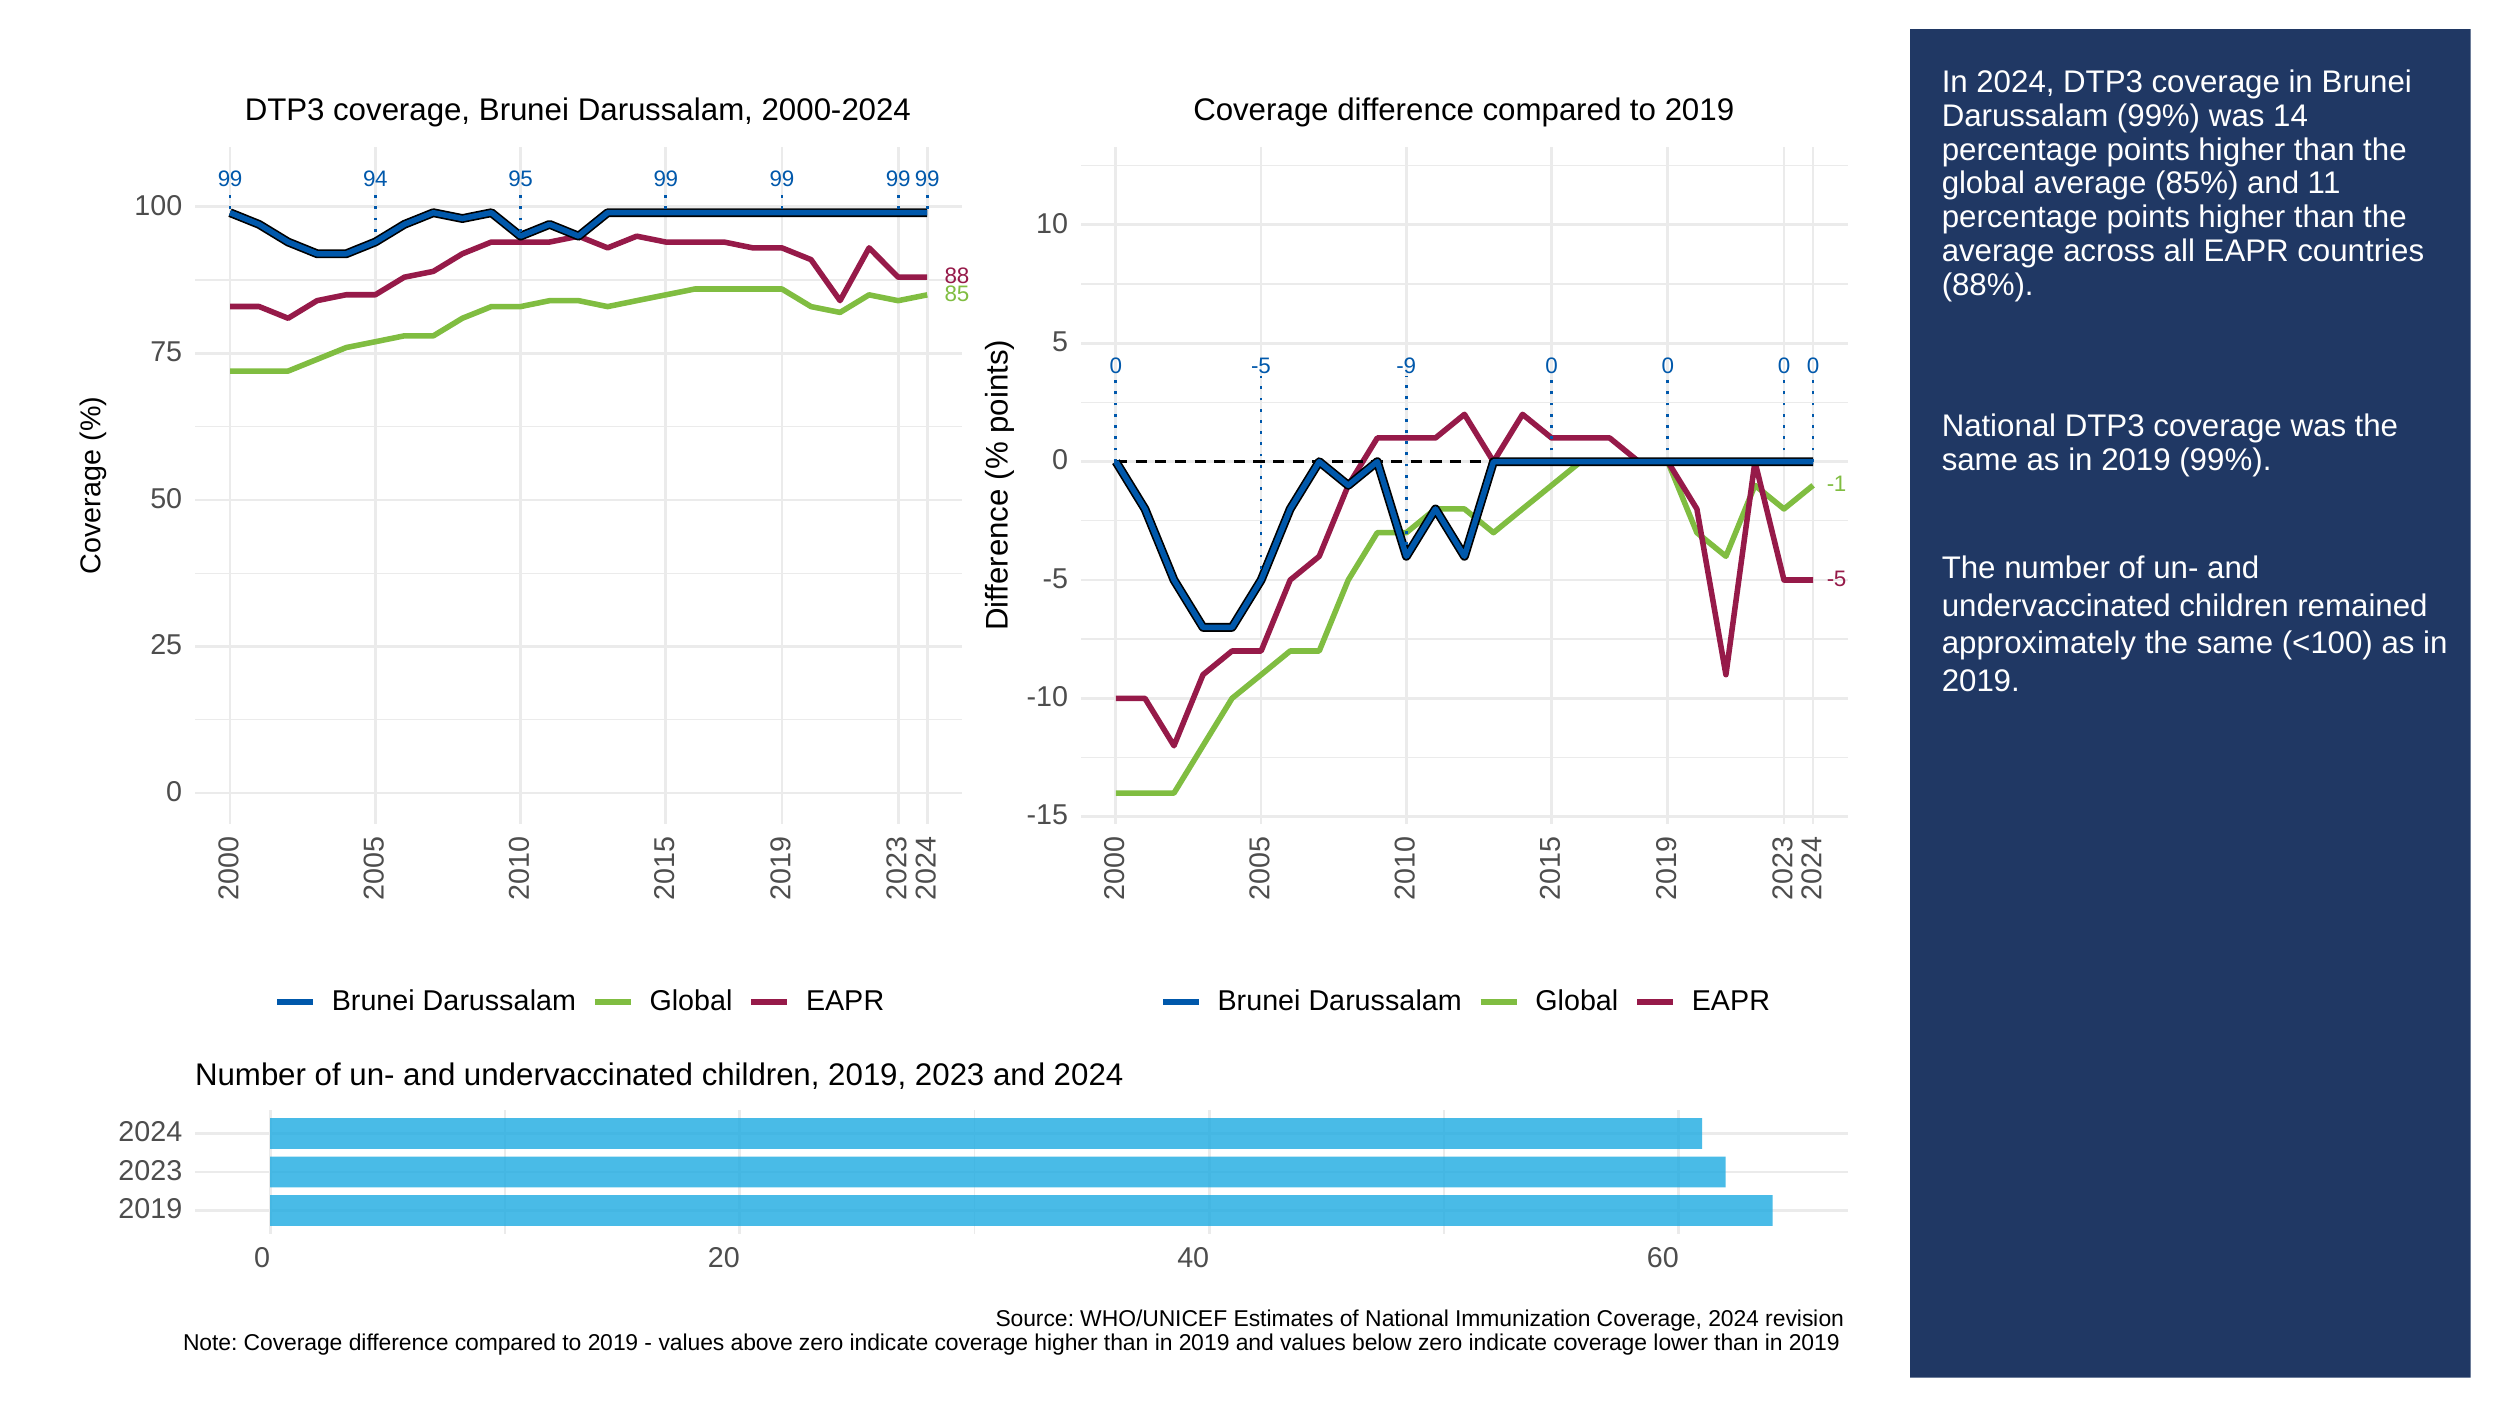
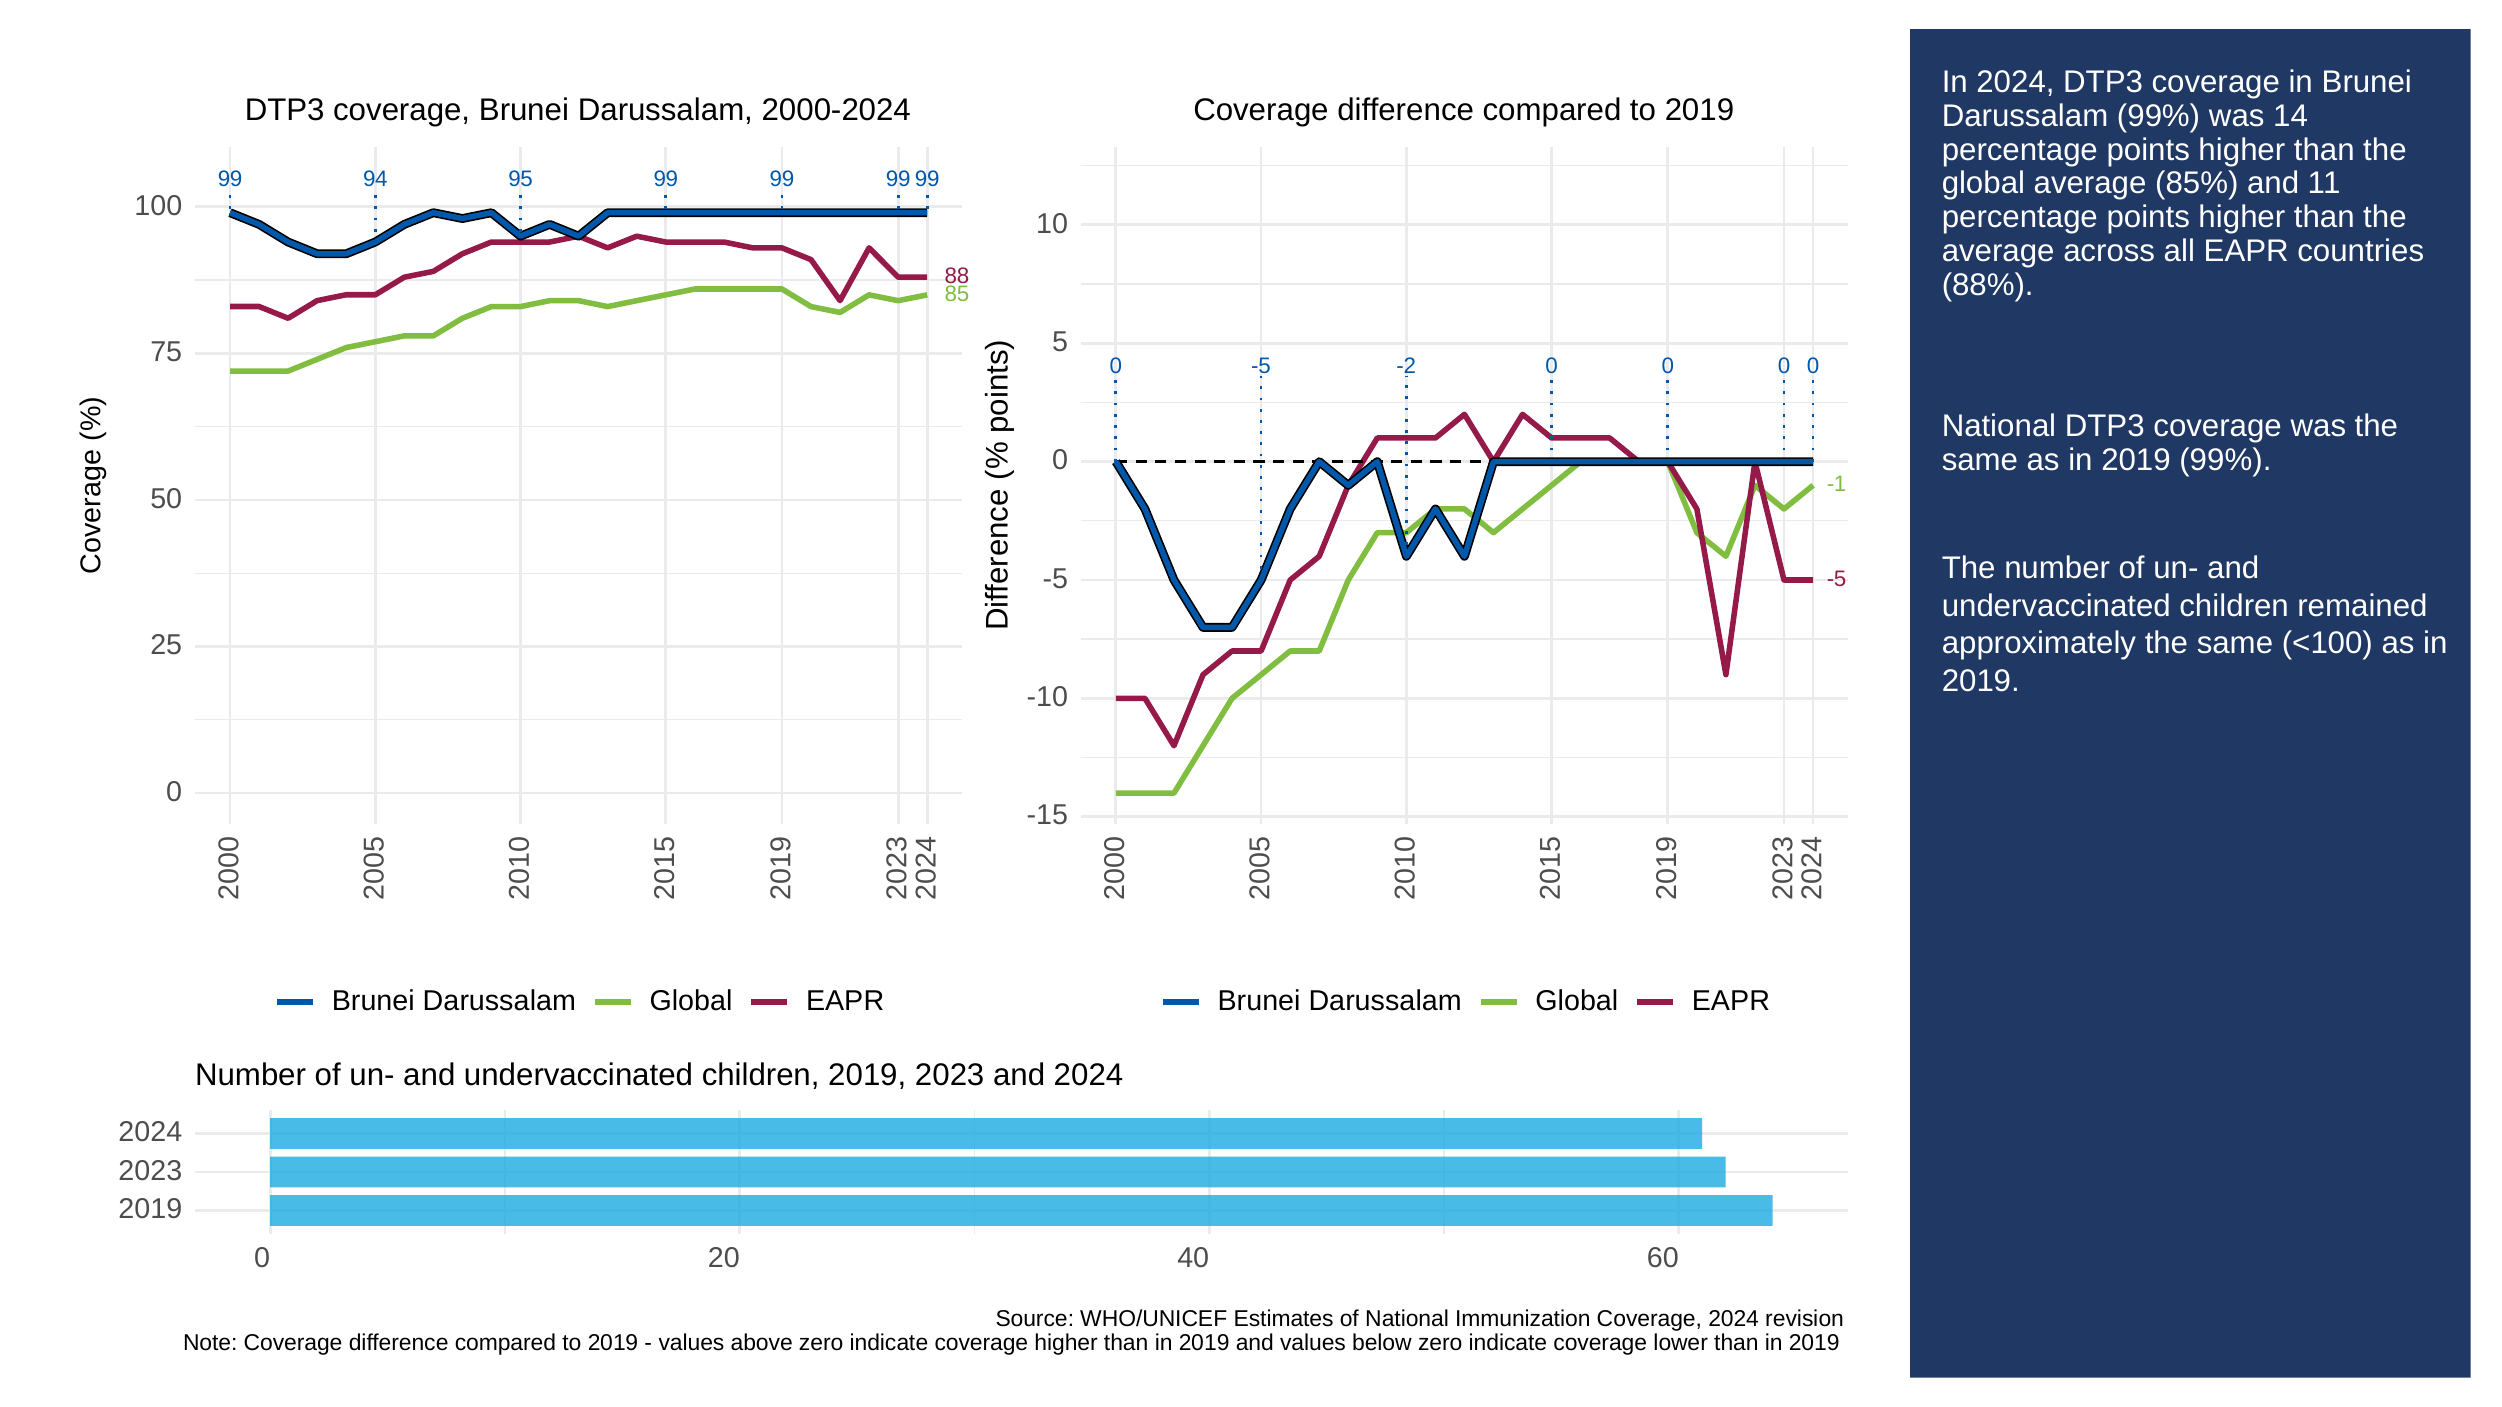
-9: -9 -> -2 (1406, 366)
